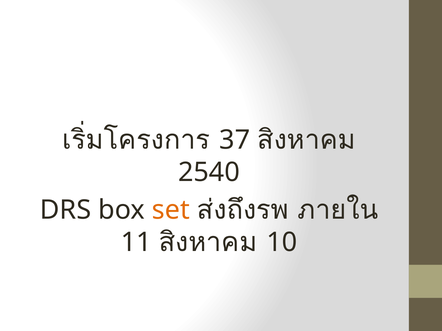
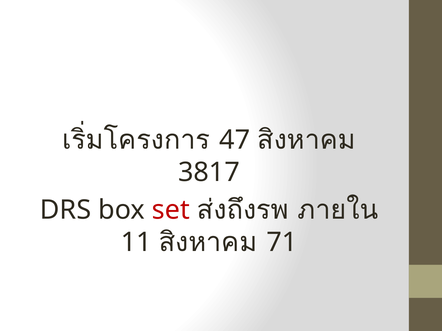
37: 37 -> 47 (235, 140)
2540: 2540 -> 3817 (209, 173)
set colour: orange -> red (171, 210)
10: 10 -> 71 (282, 243)
